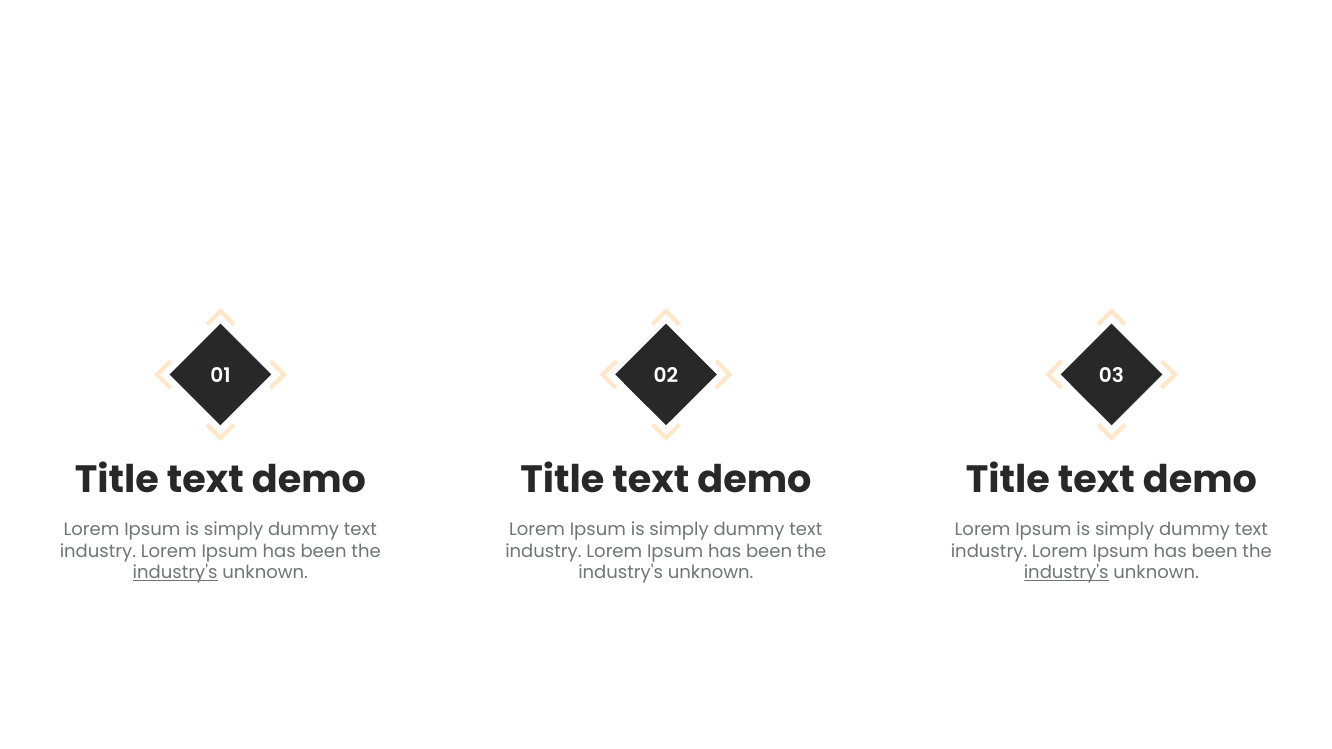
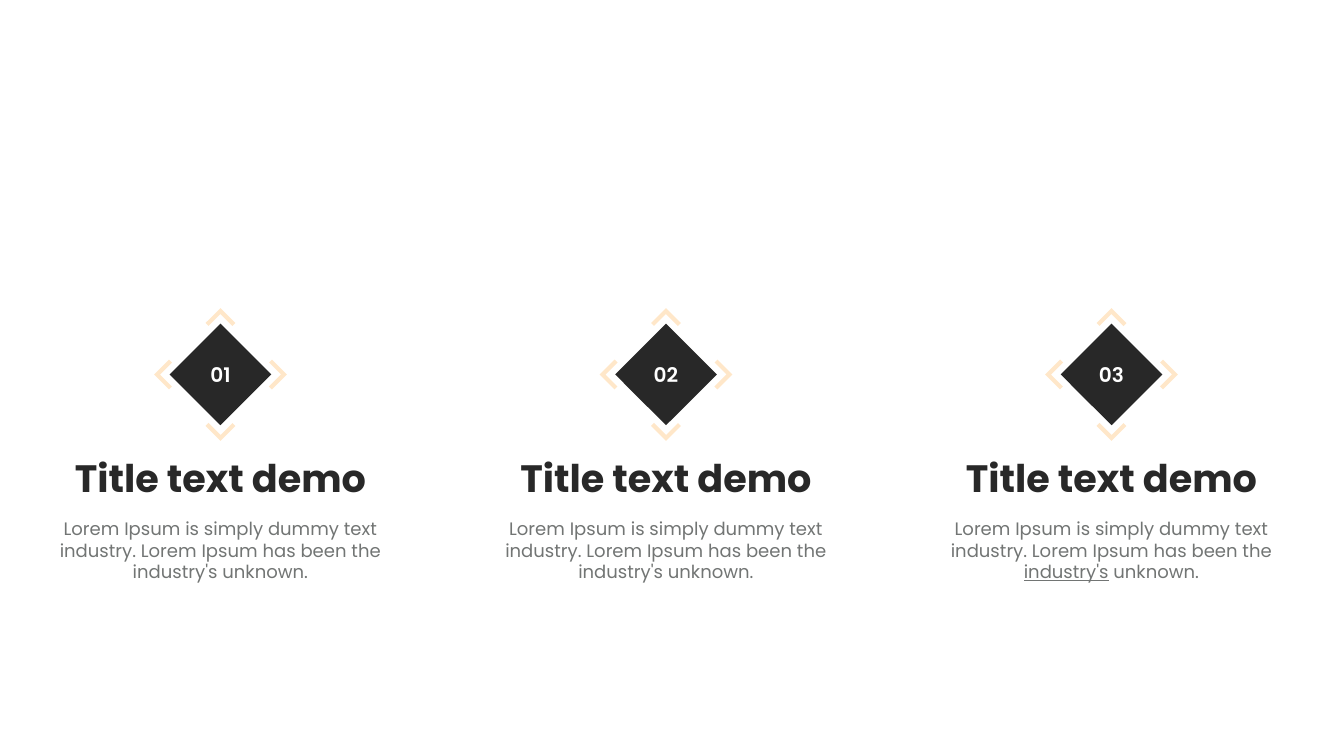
industry's underline: present -> none (175, 573)
